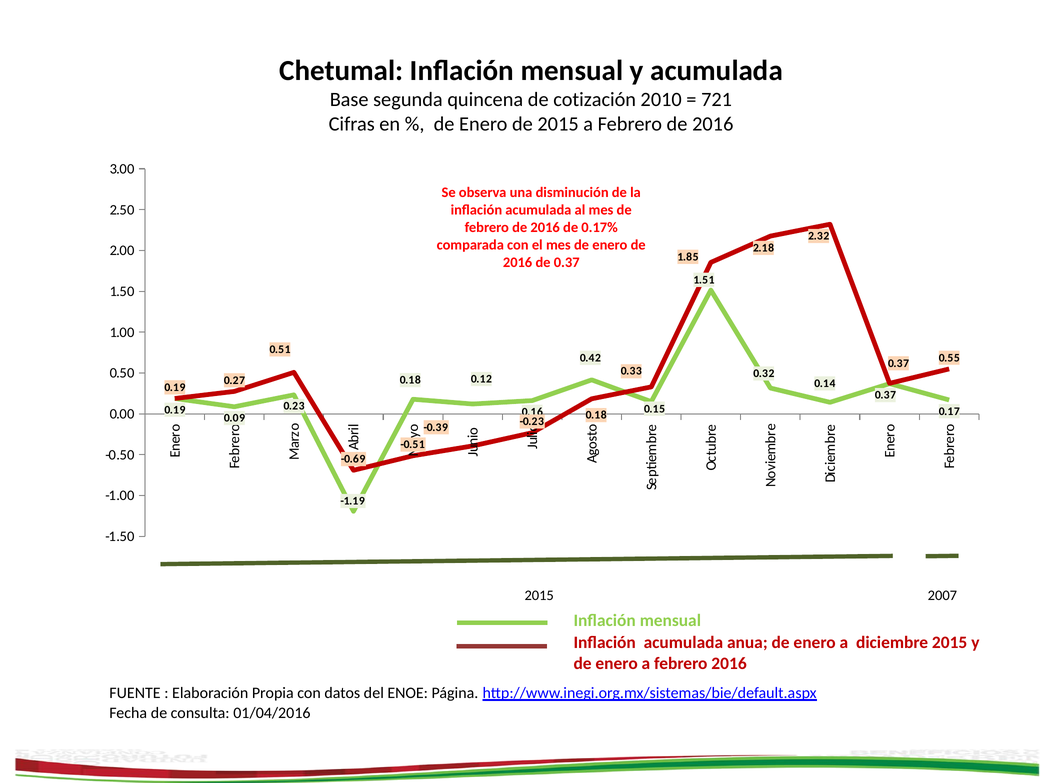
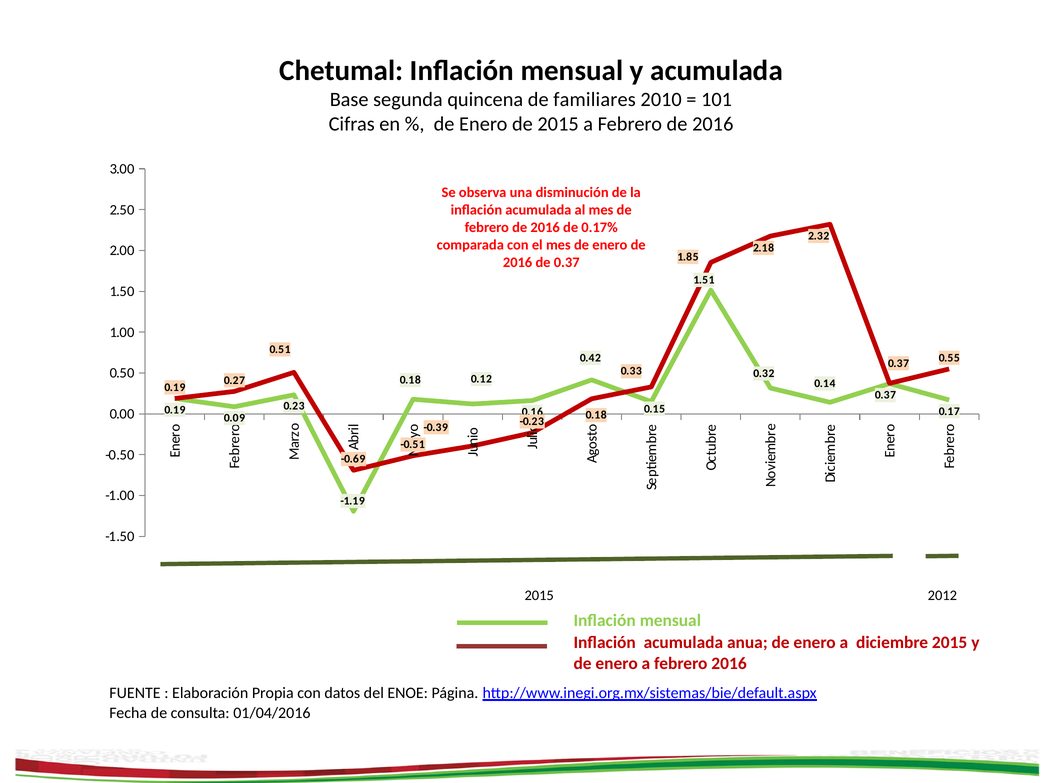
cotización: cotización -> familiares (595, 100)
721: 721 -> 101 (717, 100)
2007: 2007 -> 2012 (942, 596)
